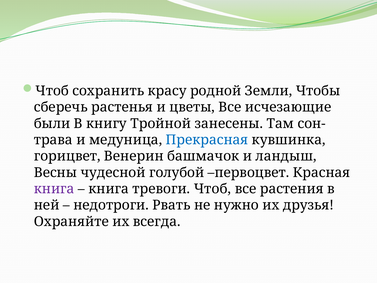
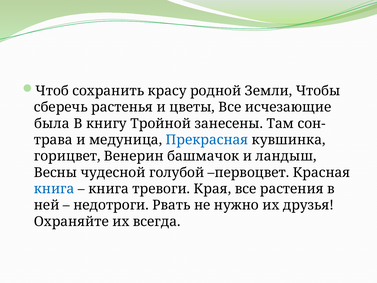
были: были -> была (52, 123)
книга colour: purple -> blue (54, 189)
тревоги Чтоб: Чтоб -> Края (212, 189)
